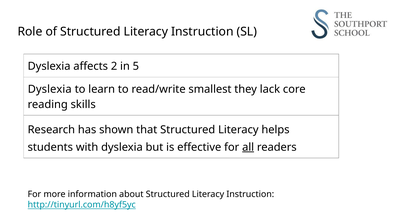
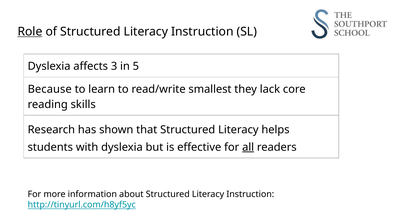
Role underline: none -> present (30, 31)
2: 2 -> 3 (114, 66)
Dyslexia: Dyslexia -> Because (50, 89)
